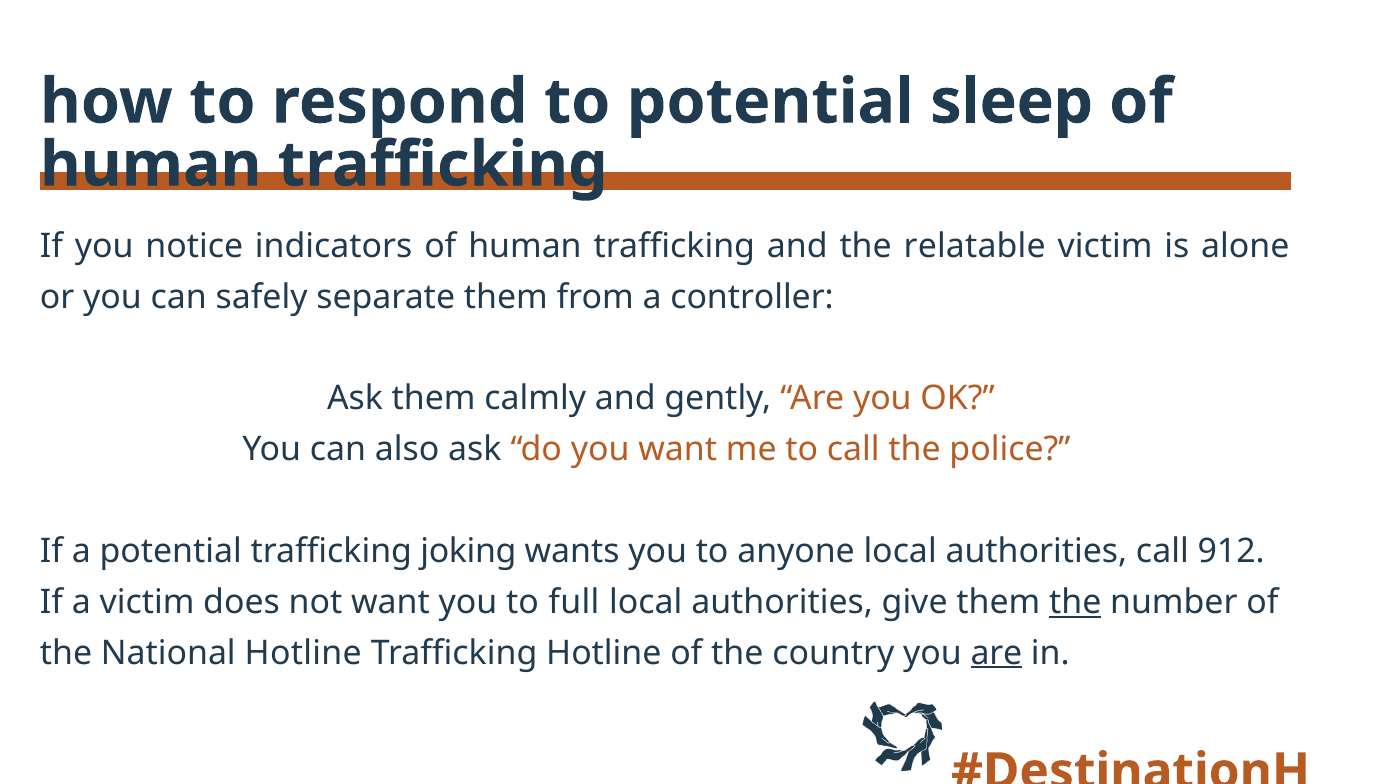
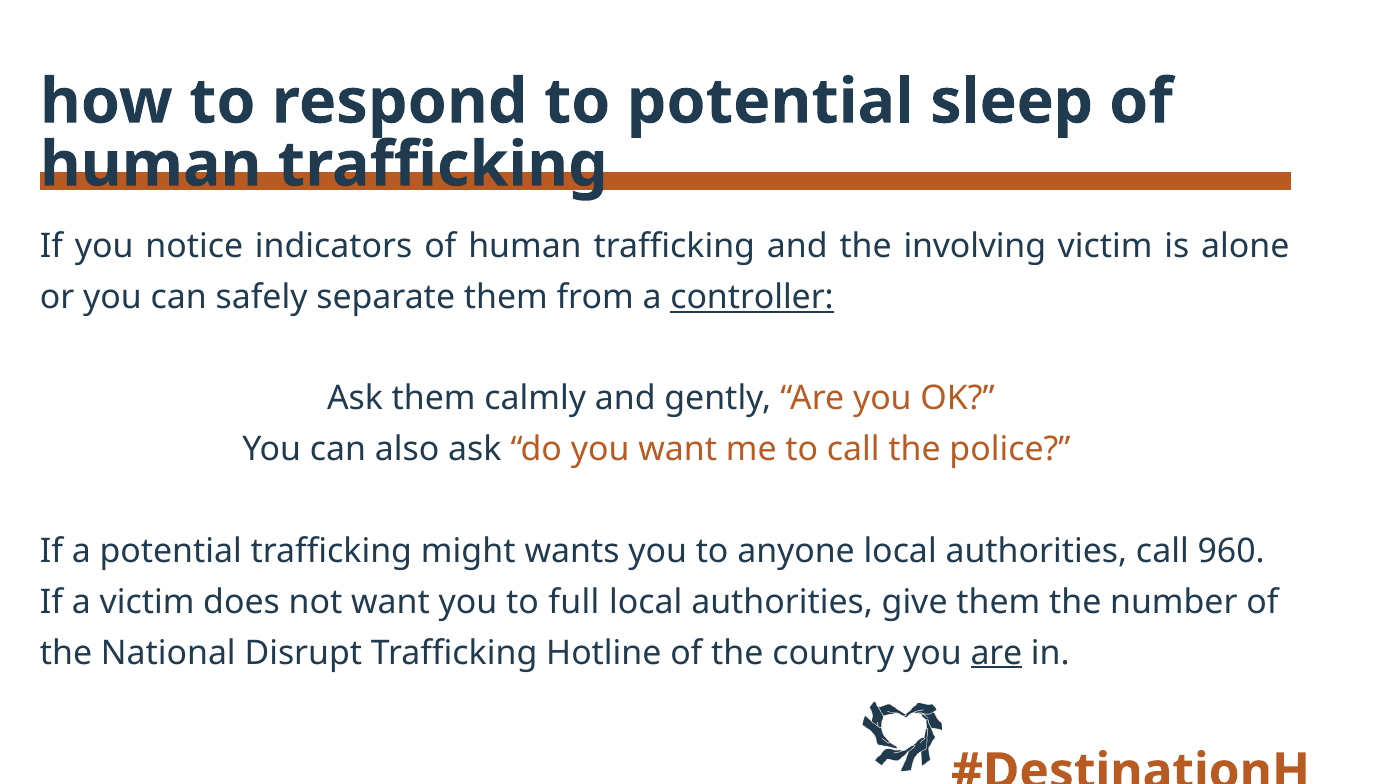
relatable: relatable -> involving (975, 246)
controller underline: none -> present (752, 297)
joking: joking -> might (468, 551)
912: 912 -> 960 (1231, 551)
the underline: present -> none (1075, 602)
National Hotline: Hotline -> Disrupt (303, 652)
